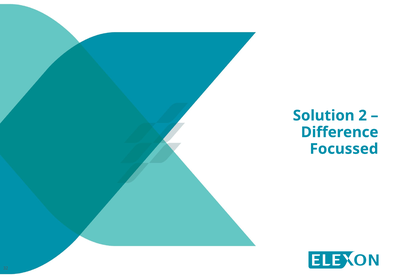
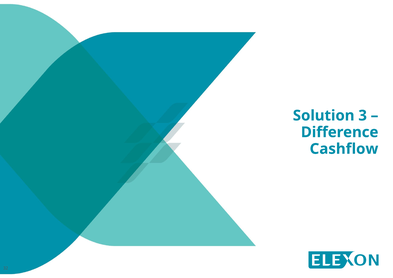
2: 2 -> 3 (363, 116)
Focussed: Focussed -> Cashflow (344, 149)
